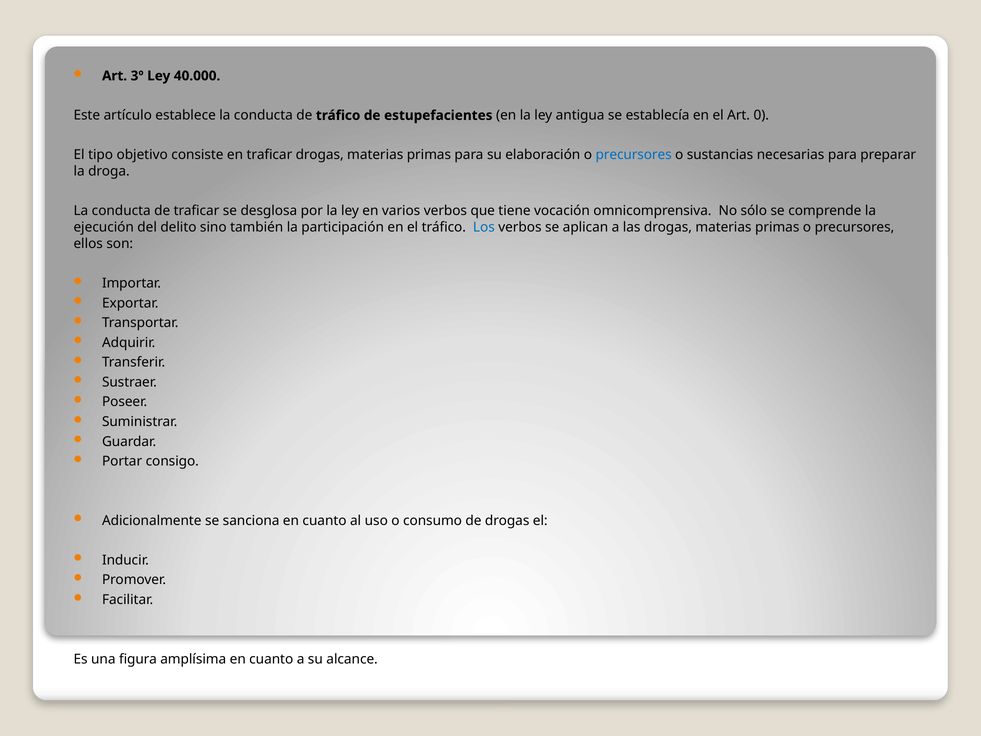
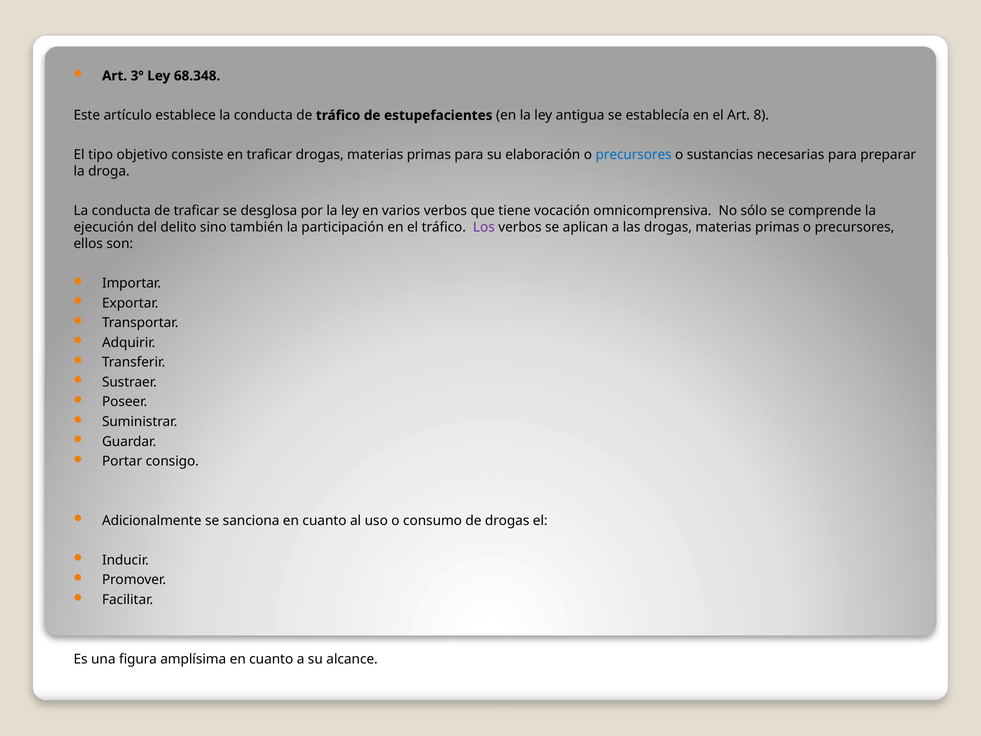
40.000: 40.000 -> 68.348 (197, 76)
0: 0 -> 8 (761, 115)
Los colour: blue -> purple (484, 227)
